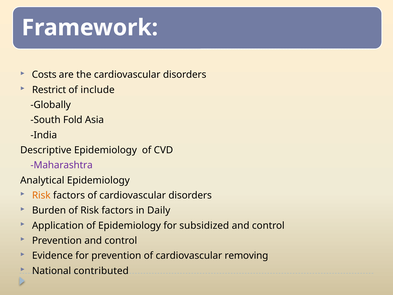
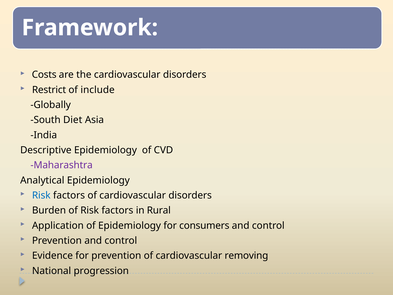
Fold: Fold -> Diet (73, 120)
Risk colour: orange -> blue (41, 195)
Daily: Daily -> Rural (159, 210)
subsidized: subsidized -> consumers (204, 225)
contributed: contributed -> progression (101, 271)
